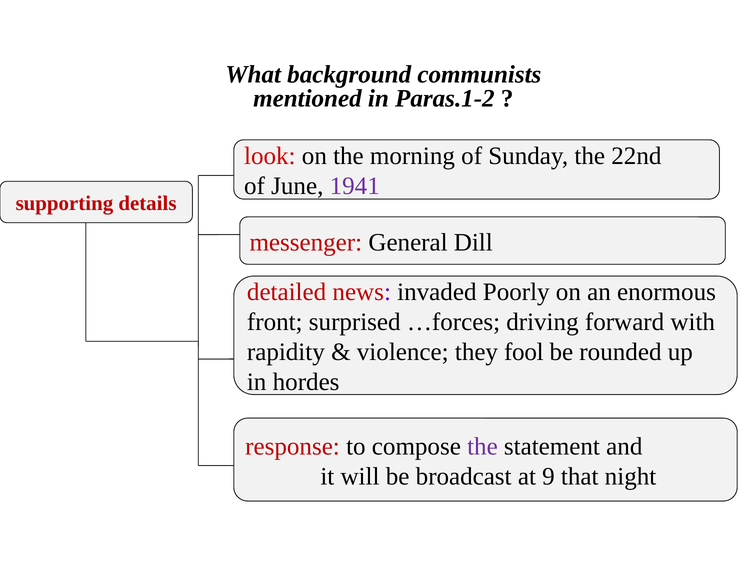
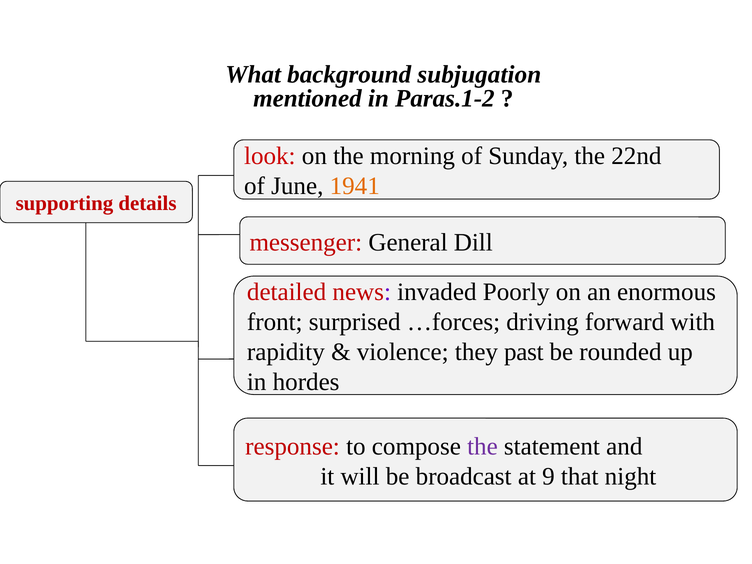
communists: communists -> subjugation (479, 74)
1941 colour: purple -> orange (355, 186)
fool: fool -> past (524, 352)
